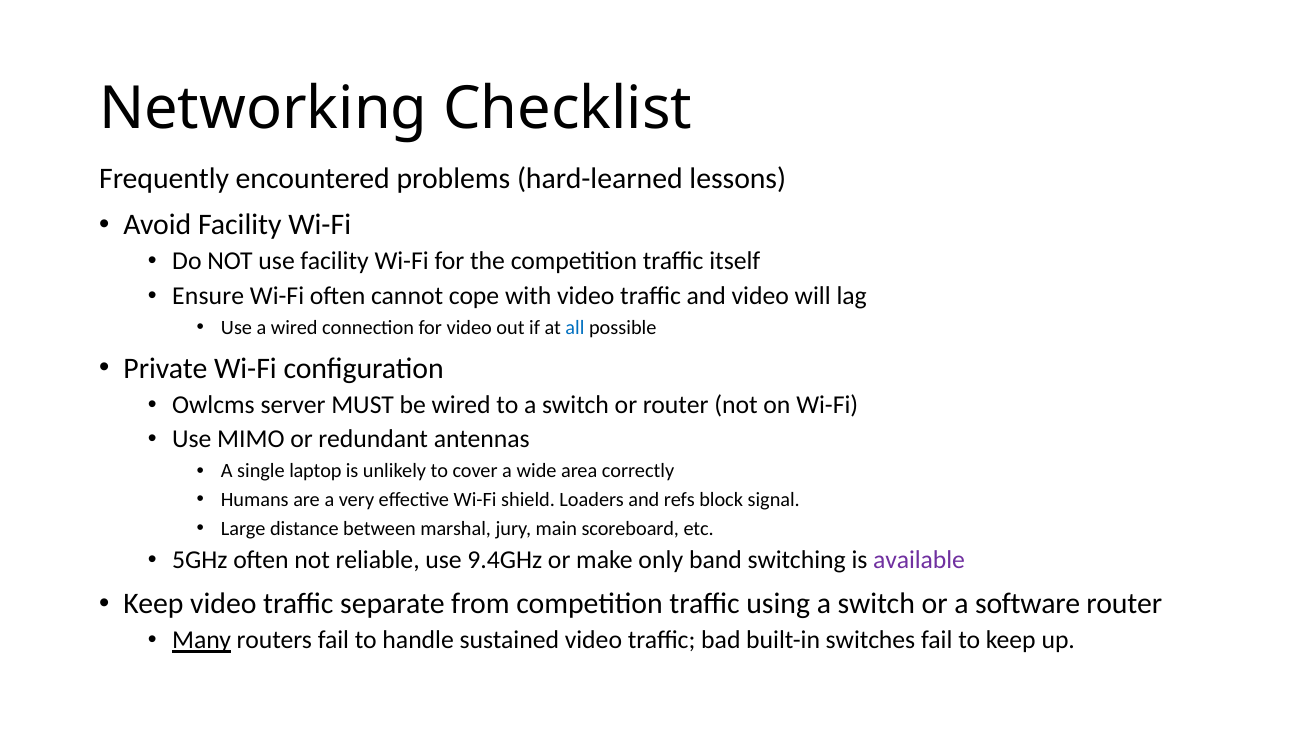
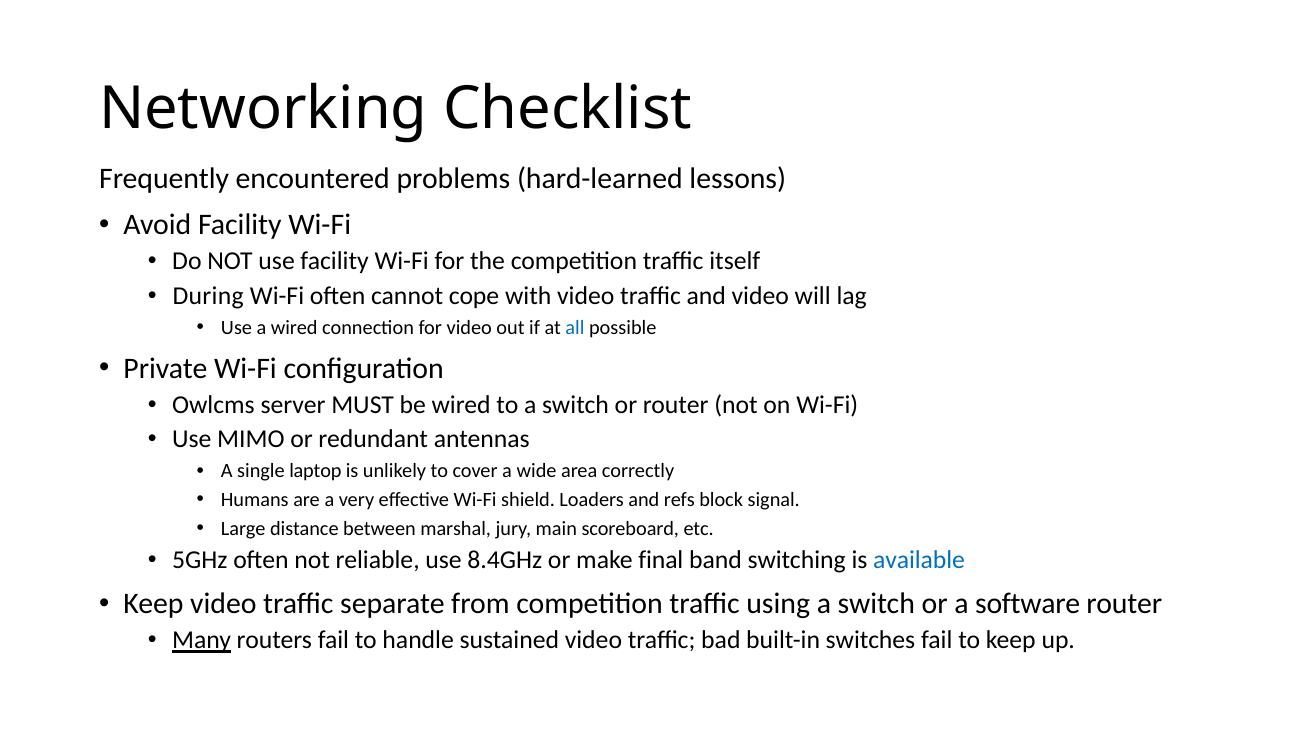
Ensure: Ensure -> During (208, 296)
9.4GHz: 9.4GHz -> 8.4GHz (505, 560)
only: only -> final (661, 560)
available colour: purple -> blue (919, 560)
